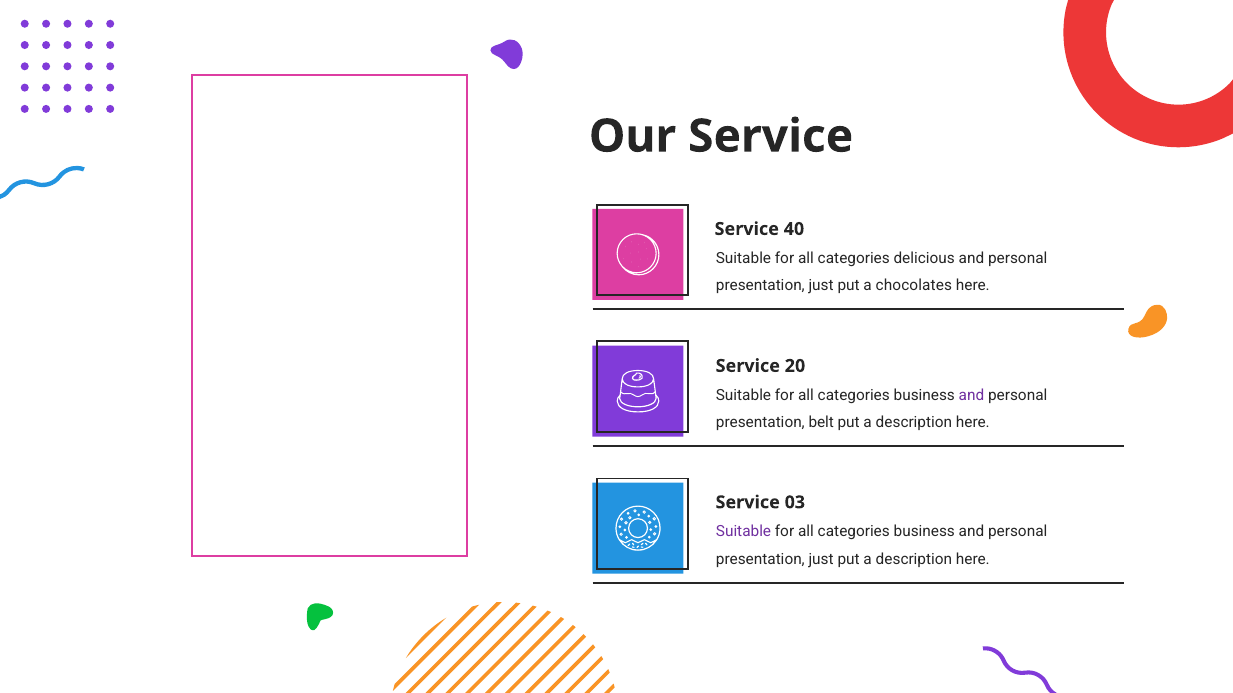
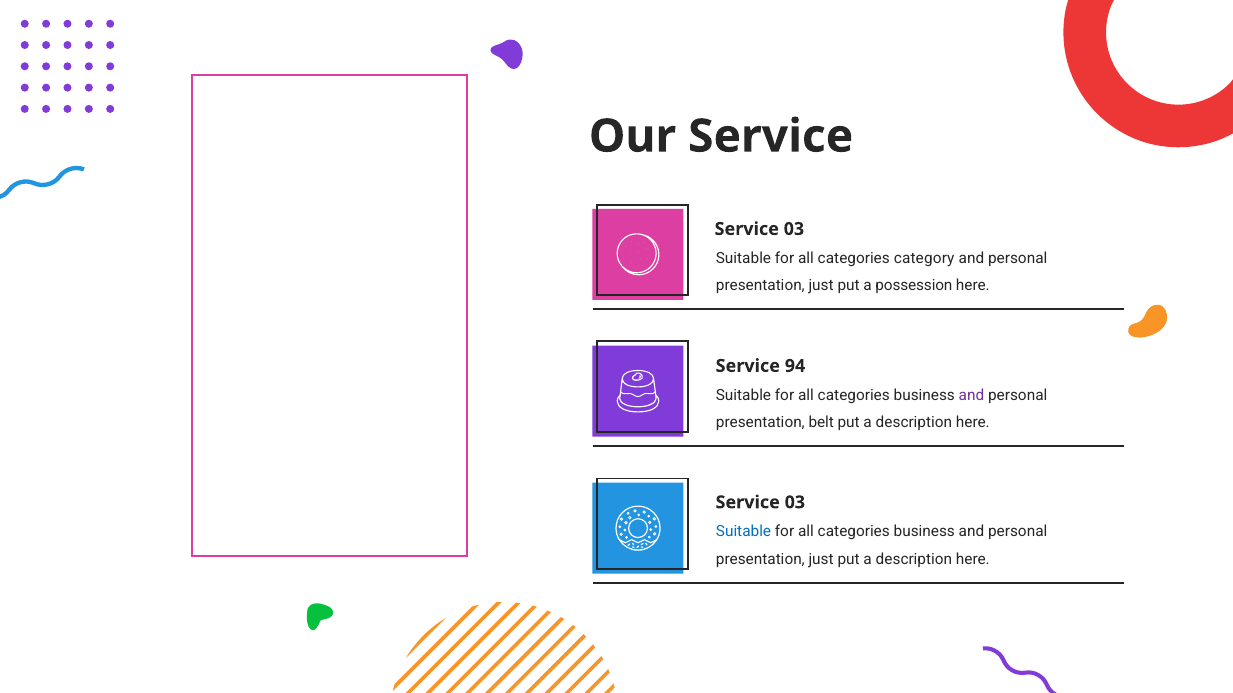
40: 40 -> 03 (794, 229)
delicious: delicious -> category (924, 258)
chocolates: chocolates -> possession (914, 286)
20: 20 -> 94 (795, 366)
Suitable colour: purple -> blue (744, 532)
